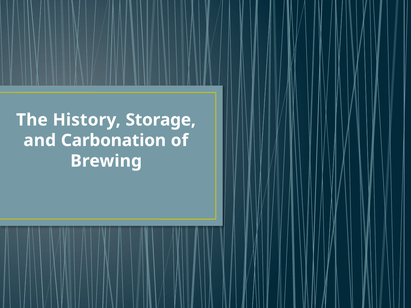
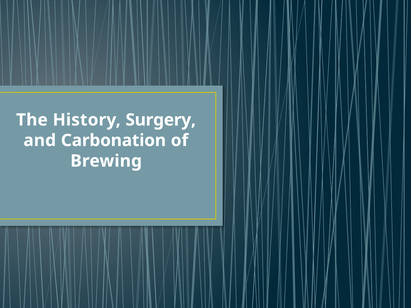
Storage: Storage -> Surgery (161, 120)
